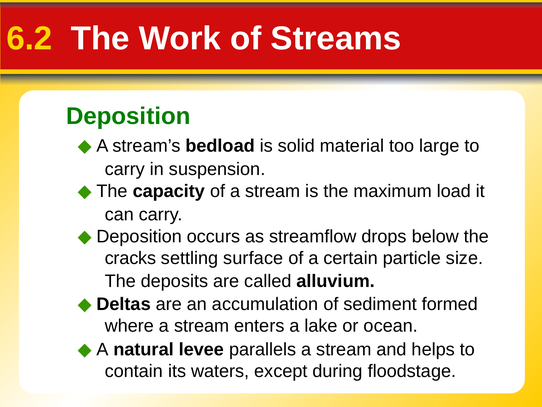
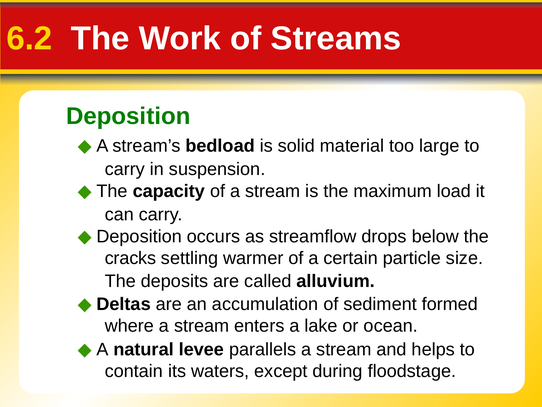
surface: surface -> warmer (253, 258)
